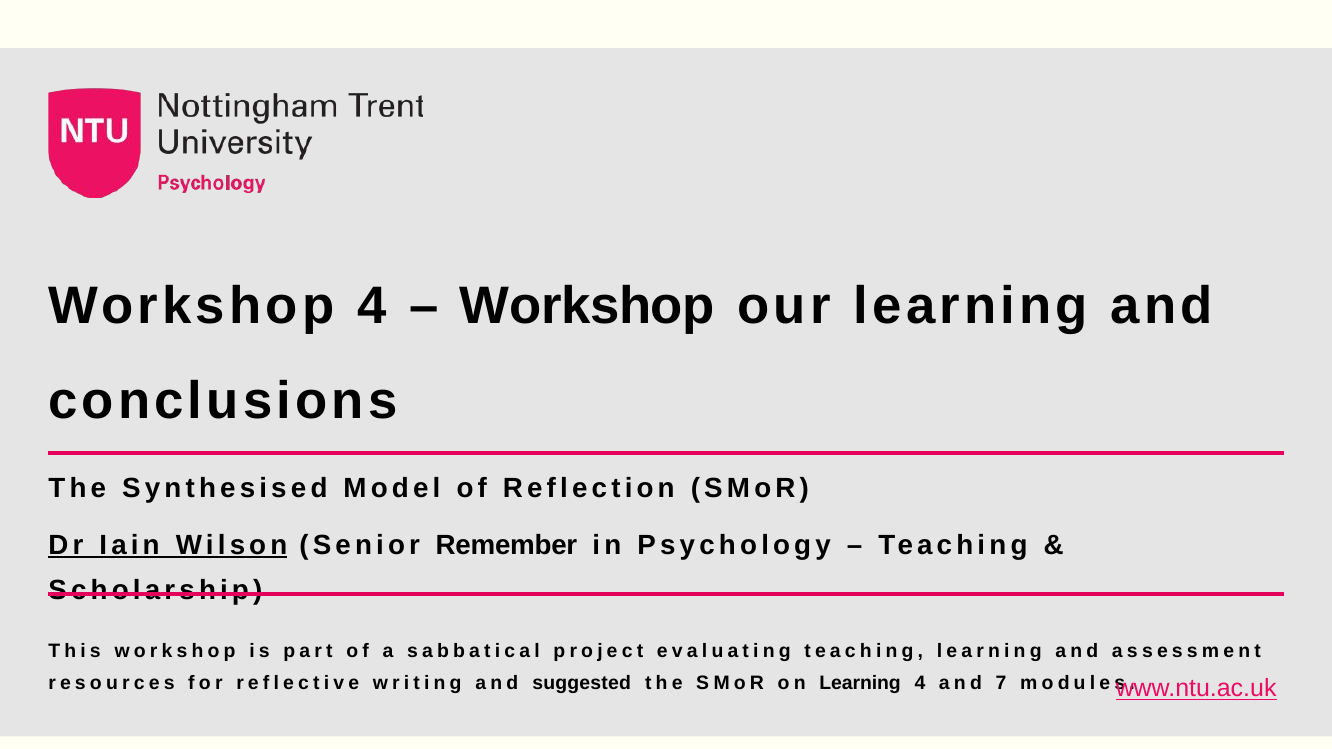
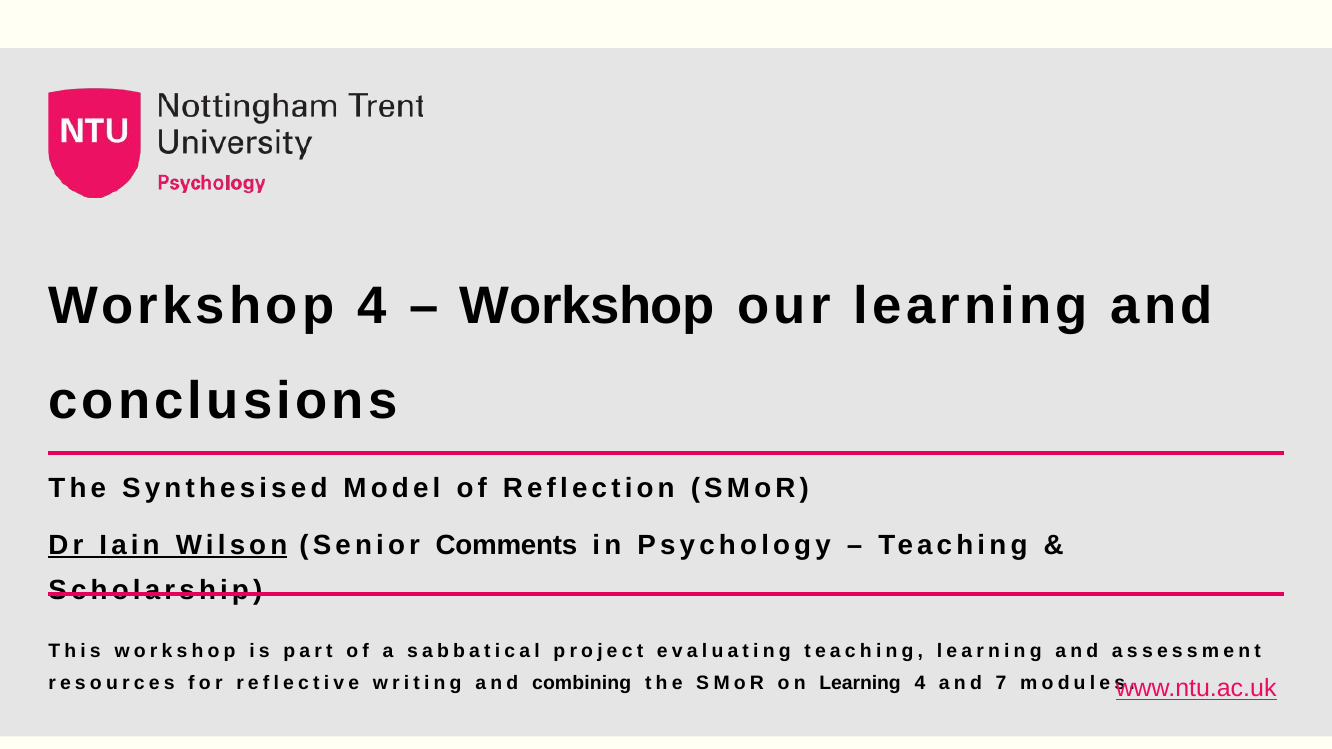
Remember: Remember -> Comments (506, 545)
suggested: suggested -> combining (582, 683)
